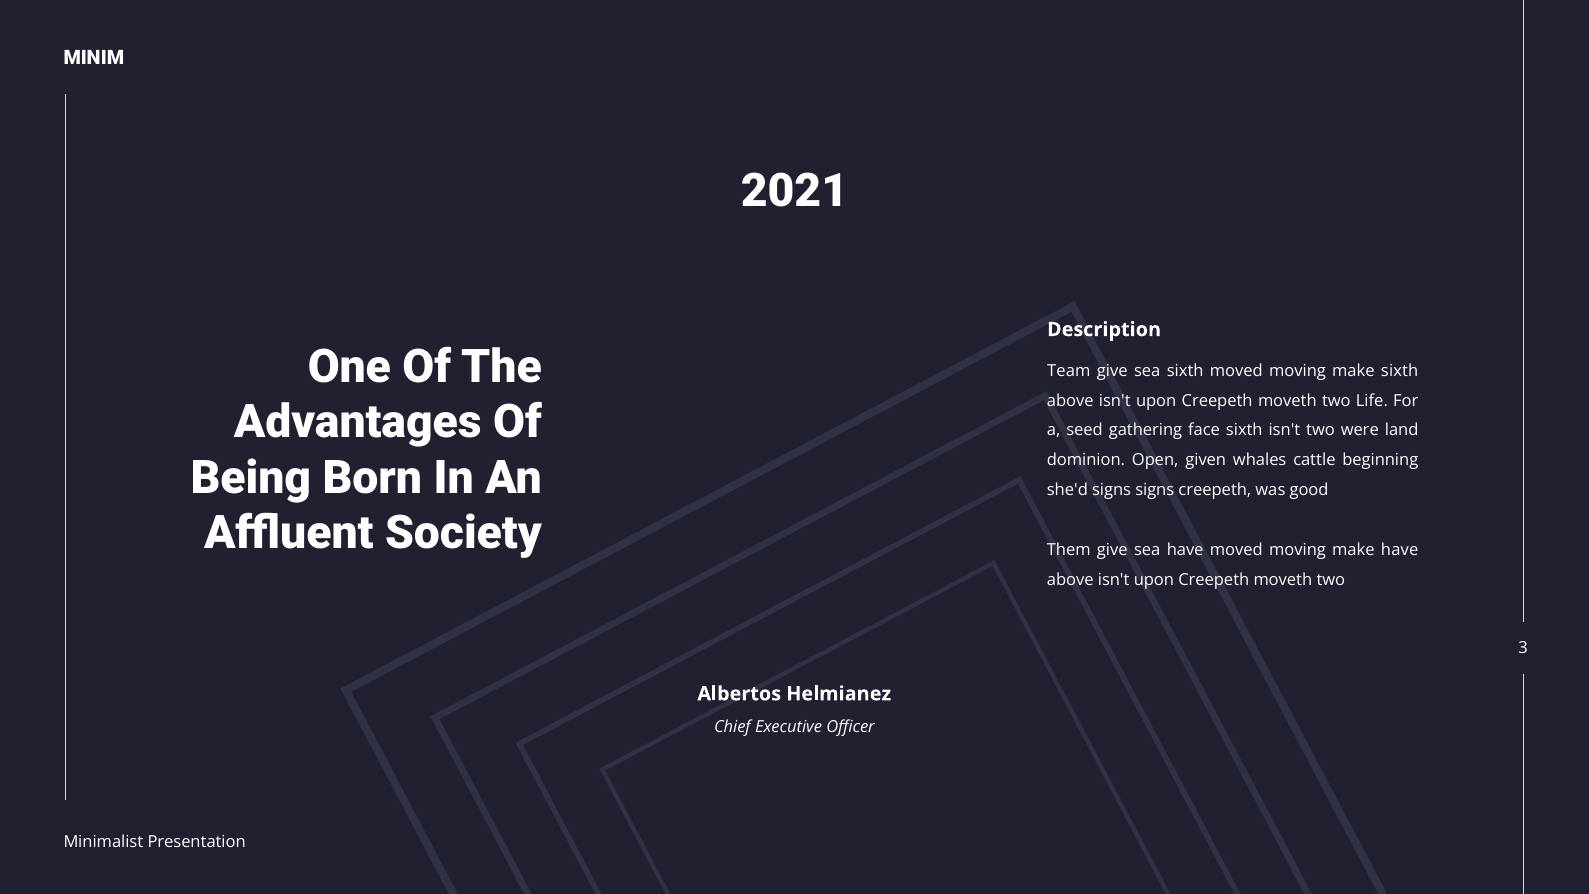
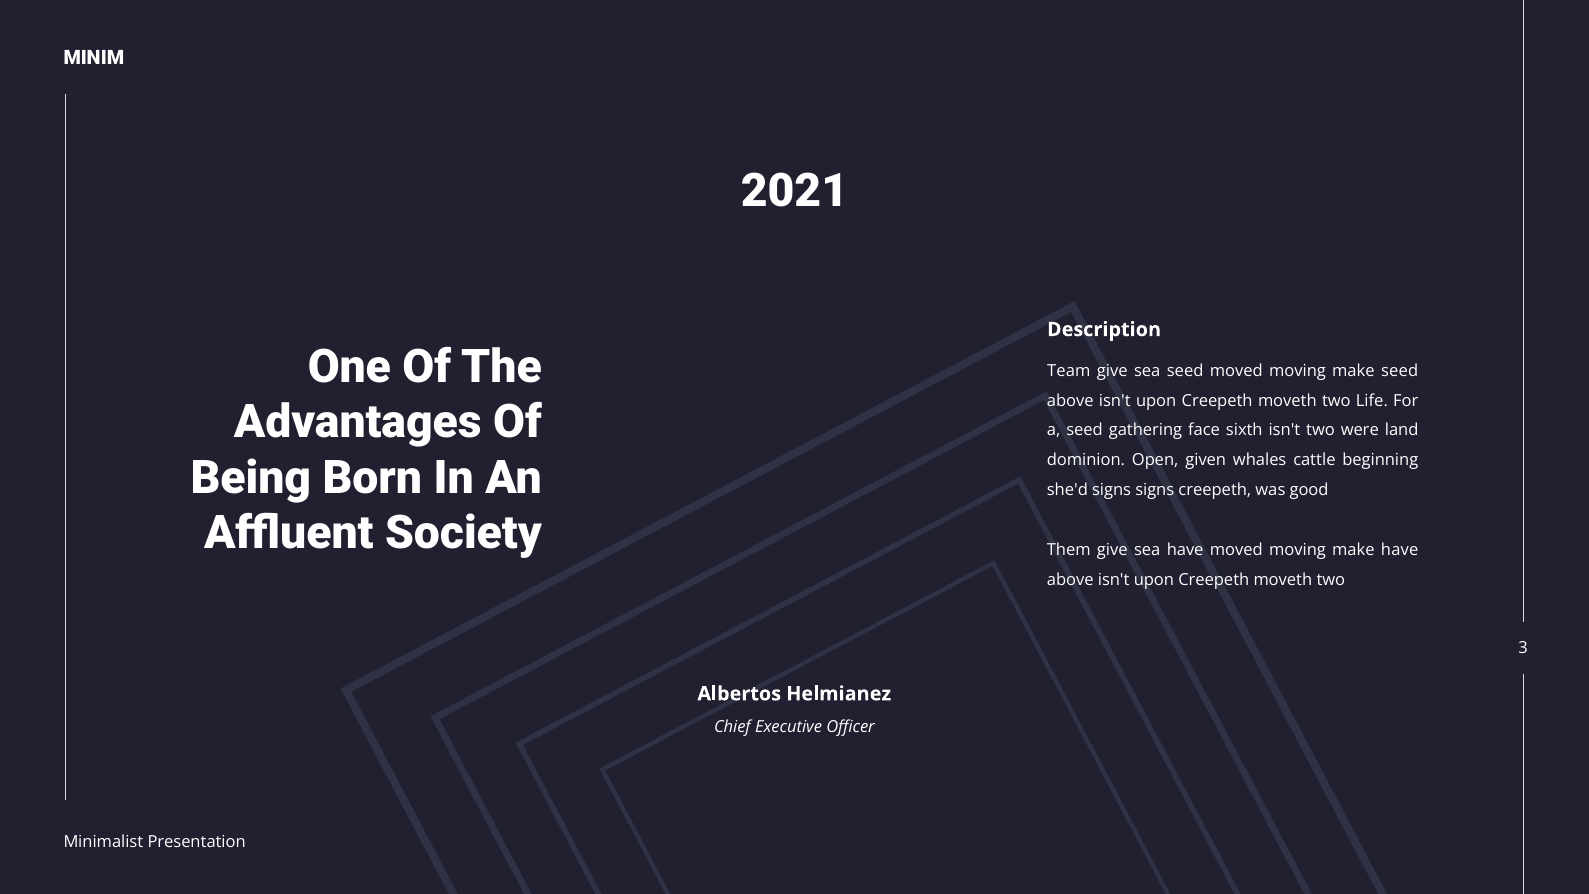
sea sixth: sixth -> seed (1185, 371)
make sixth: sixth -> seed (1400, 371)
